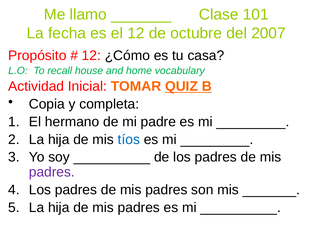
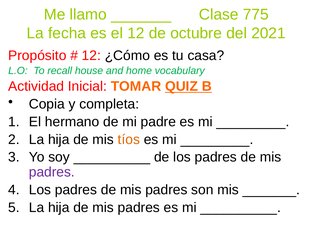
101: 101 -> 775 (256, 14)
2007: 2007 -> 2021 (269, 33)
tíos colour: blue -> orange (129, 139)
